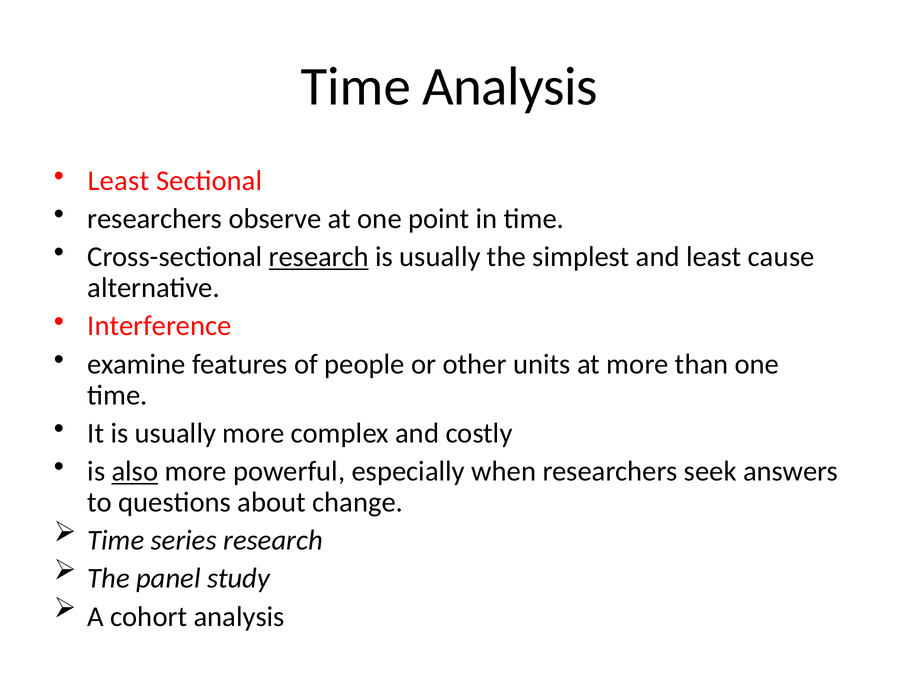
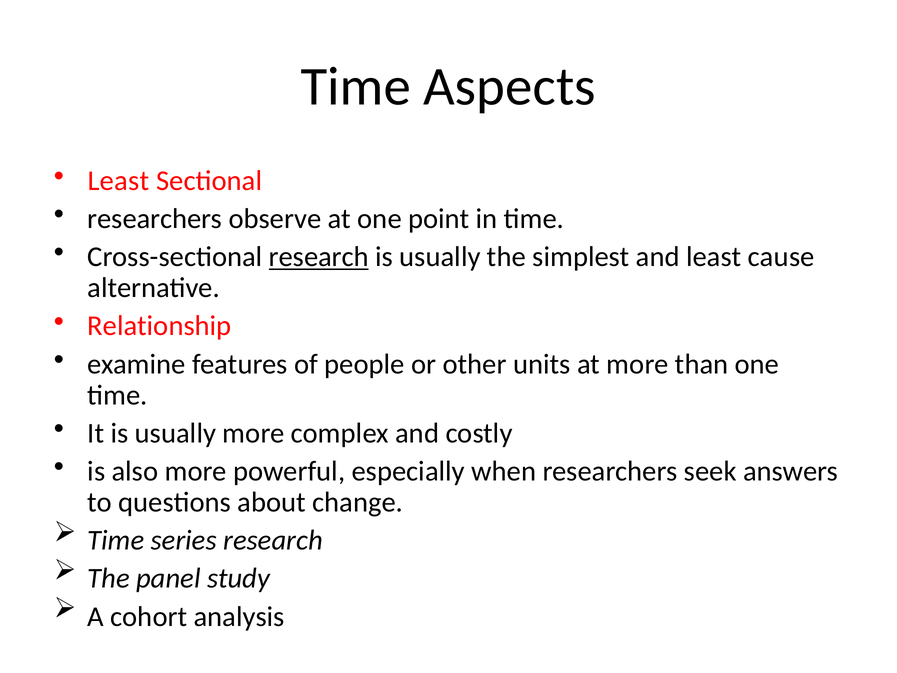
Time Analysis: Analysis -> Aspects (509, 87)
Interference: Interference -> Relationship (159, 326)
also underline: present -> none (135, 471)
